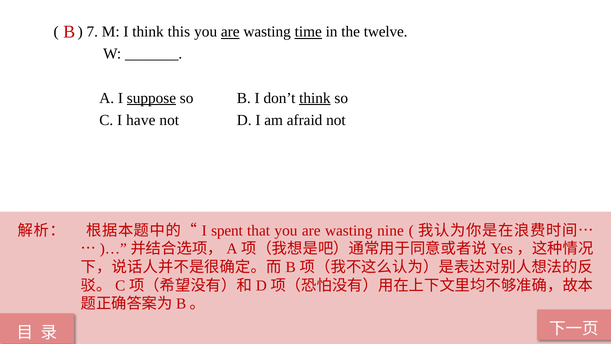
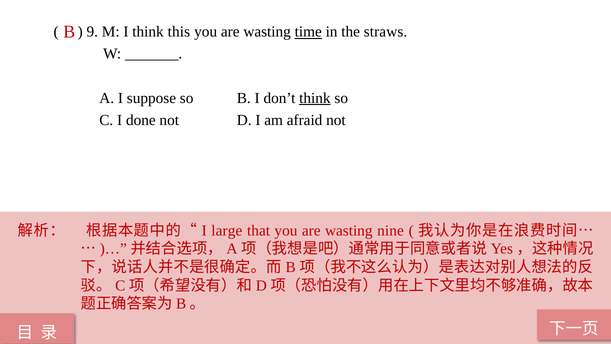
7: 7 -> 9 (92, 32)
are underline: present -> none (230, 32)
twelve: twelve -> straws (386, 32)
suppose underline: present -> none (151, 98)
have: have -> done (141, 120)
spent: spent -> large (227, 230)
